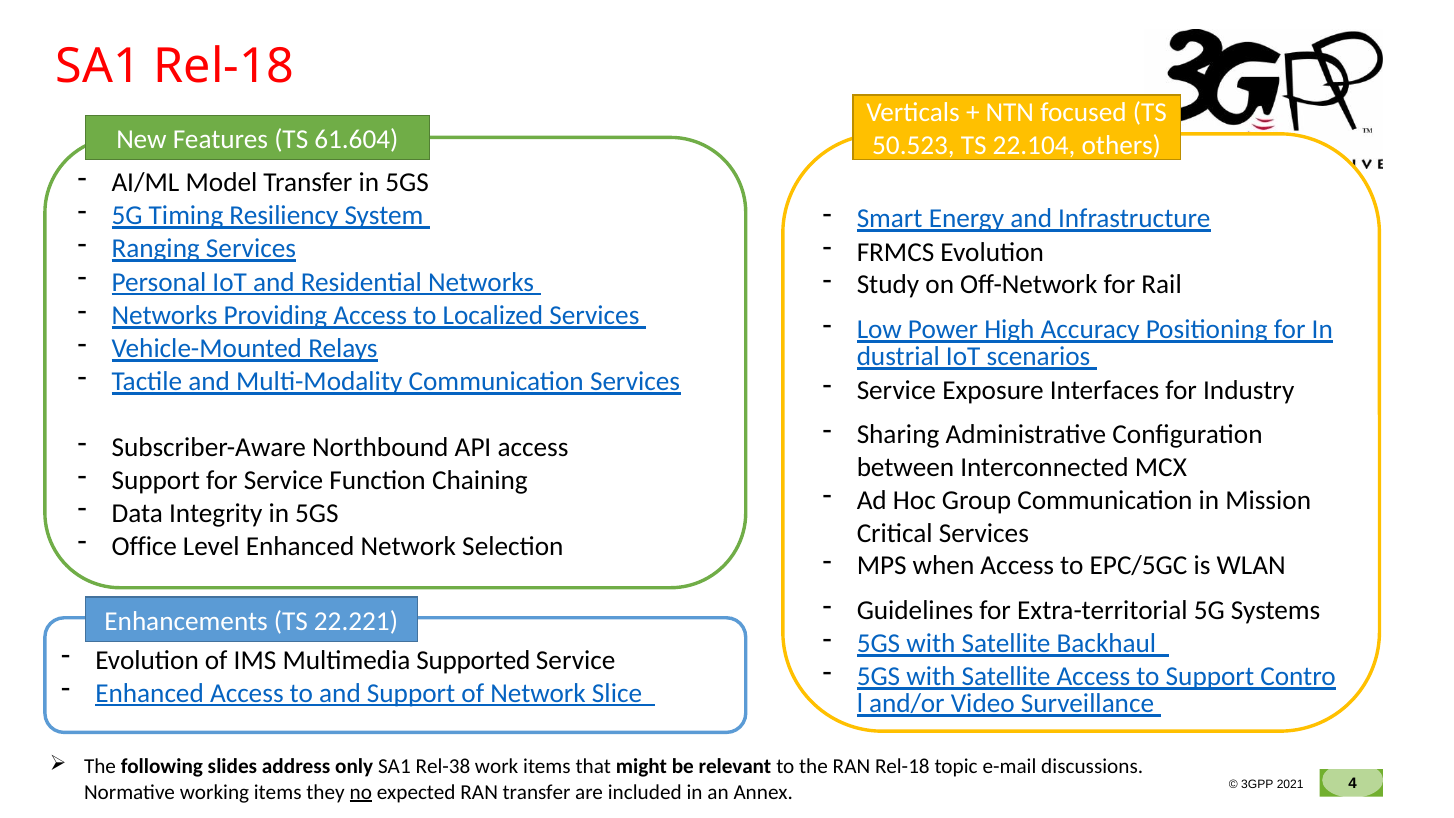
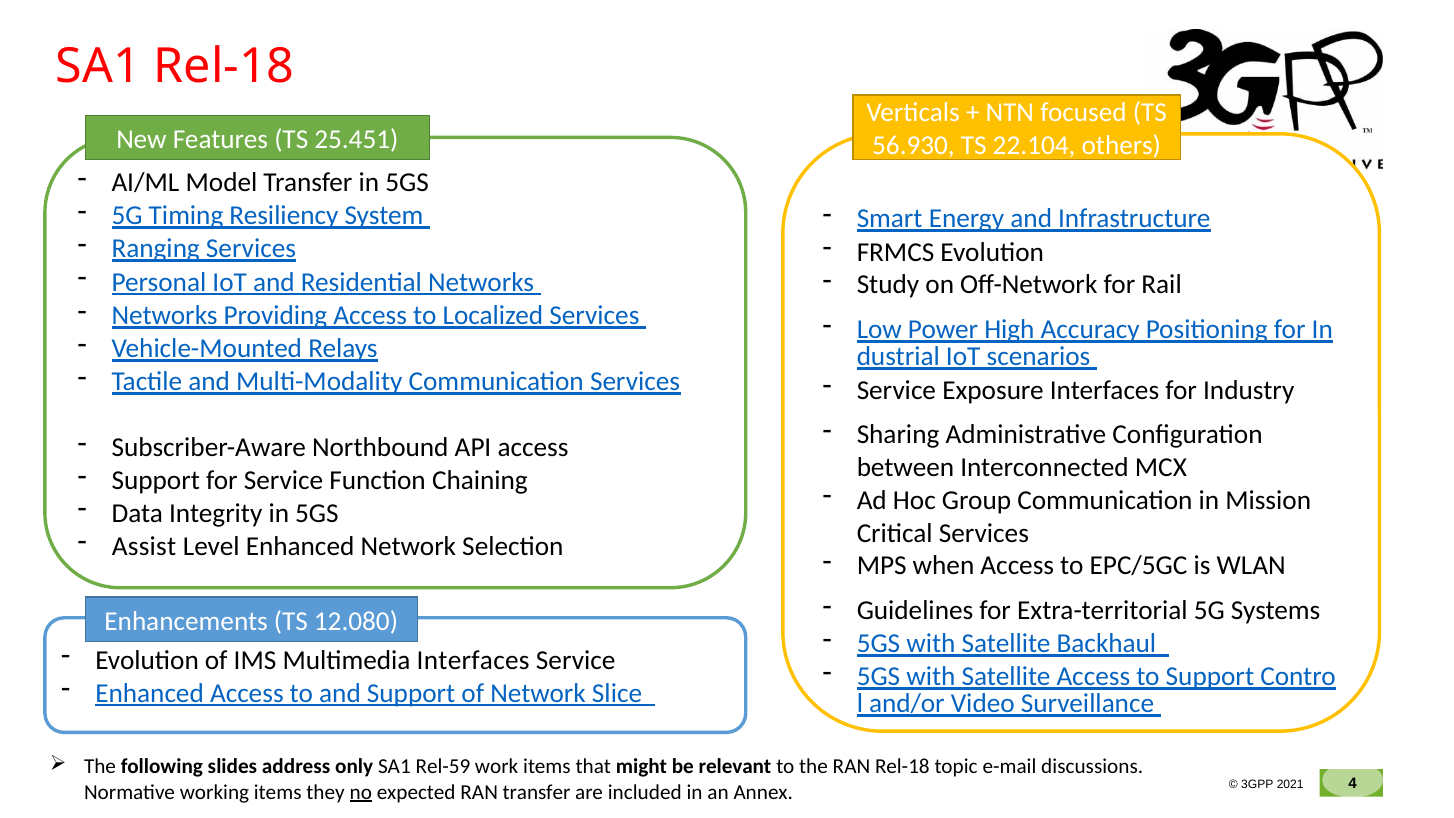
61.604: 61.604 -> 25.451 (356, 139)
50.523: 50.523 -> 56.930 (913, 146)
Office: Office -> Assist (144, 546)
22.221: 22.221 -> 12.080 (356, 621)
Multimedia Supported: Supported -> Interfaces (473, 660)
Rel-38: Rel-38 -> Rel-59 (443, 766)
